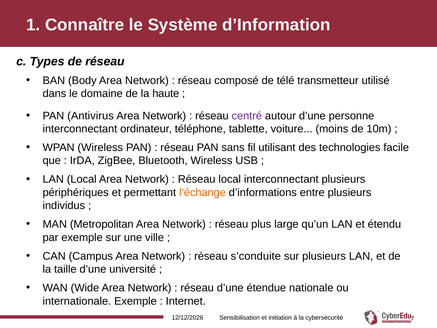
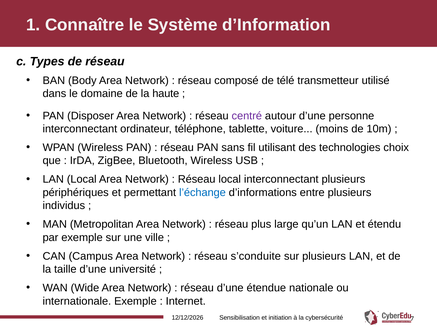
Antivirus: Antivirus -> Disposer (91, 116)
facile: facile -> choix (396, 147)
l’échange colour: orange -> blue (202, 192)
